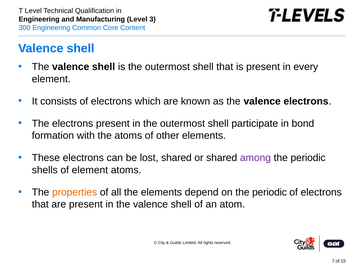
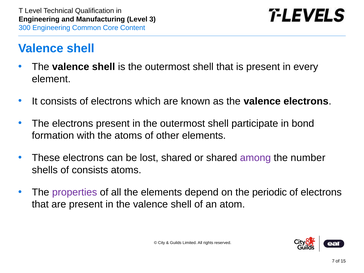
periodic: periodic -> number (308, 158)
of element: element -> consists (90, 170)
properties colour: orange -> purple (75, 192)
